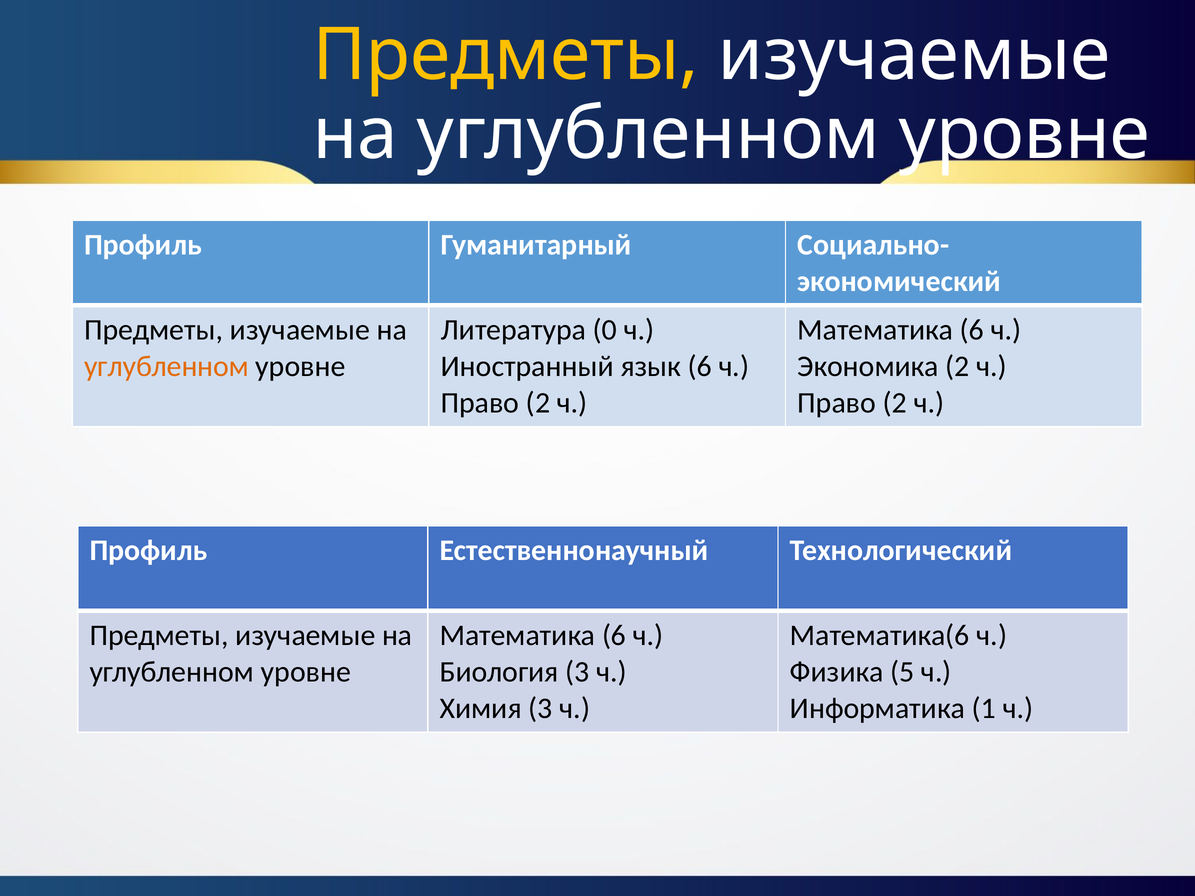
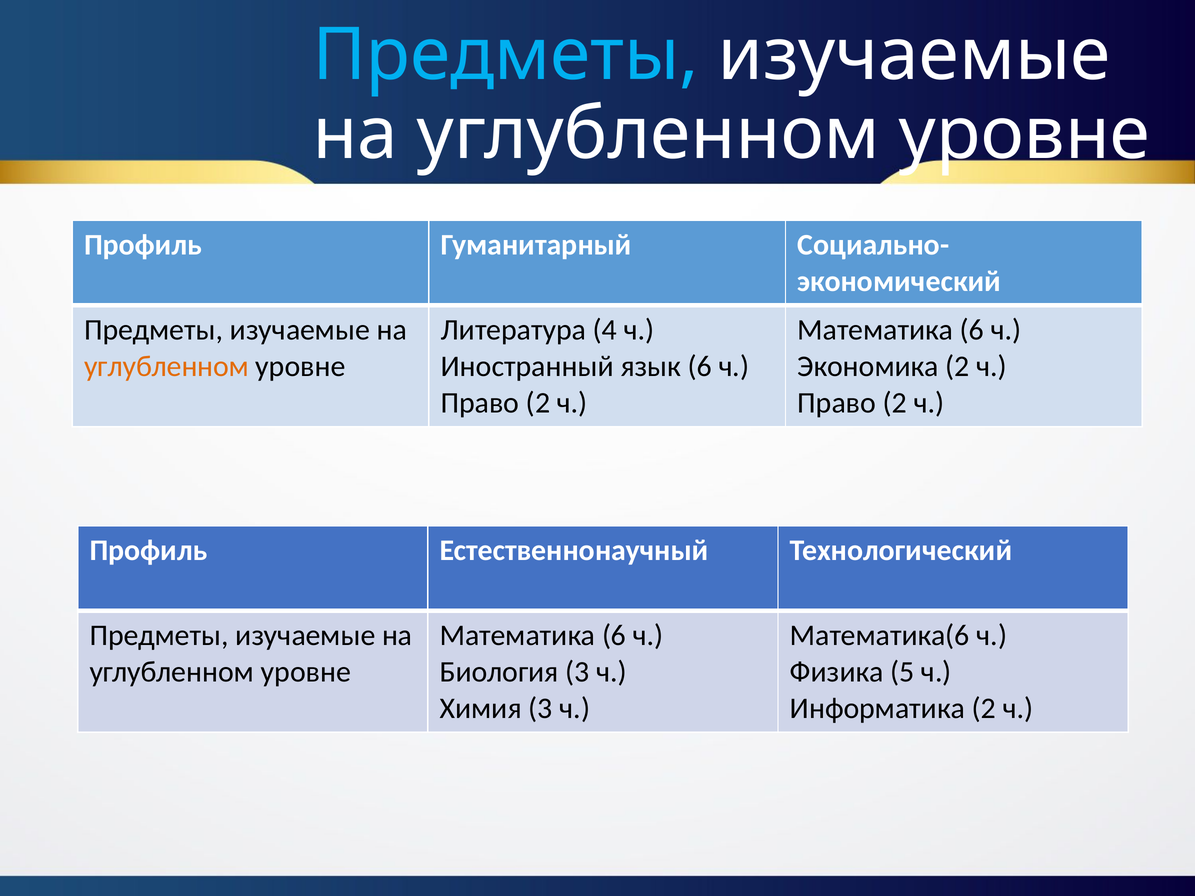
Предметы colour: yellow -> light blue (506, 55)
0: 0 -> 4 (605, 330)
Информатика 1: 1 -> 2 (984, 709)
